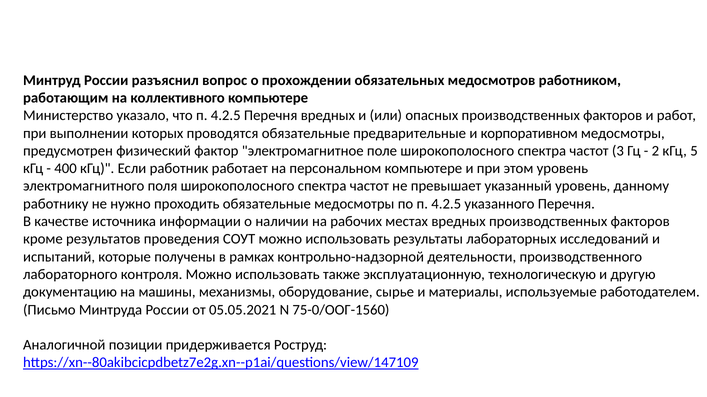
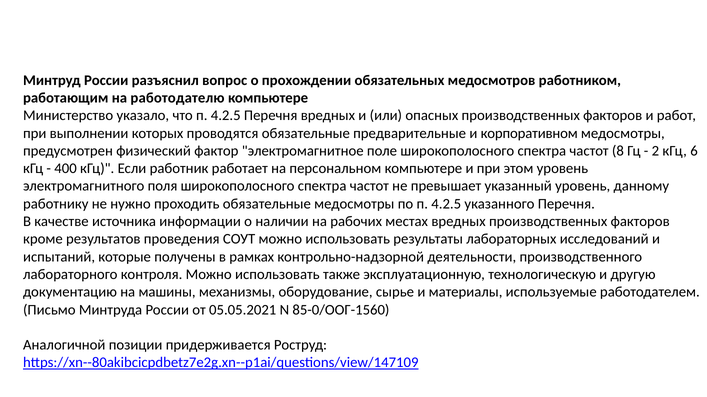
коллективного: коллективного -> работодателю (177, 98)
3: 3 -> 8 (618, 151)
5: 5 -> 6 (694, 151)
75-0/ООГ-1560: 75-0/ООГ-1560 -> 85-0/ООГ-1560 (341, 310)
